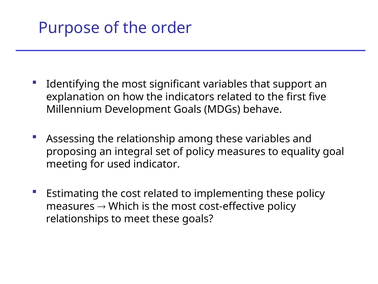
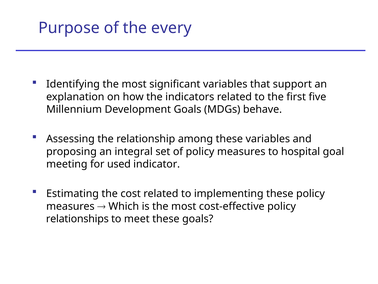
order: order -> every (171, 28)
equality: equality -> hospital (301, 151)
